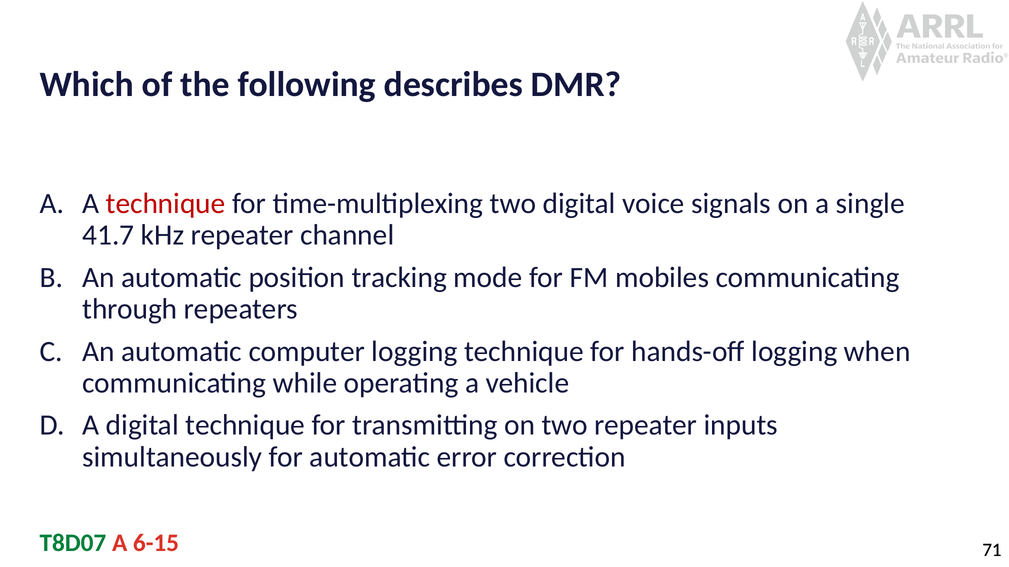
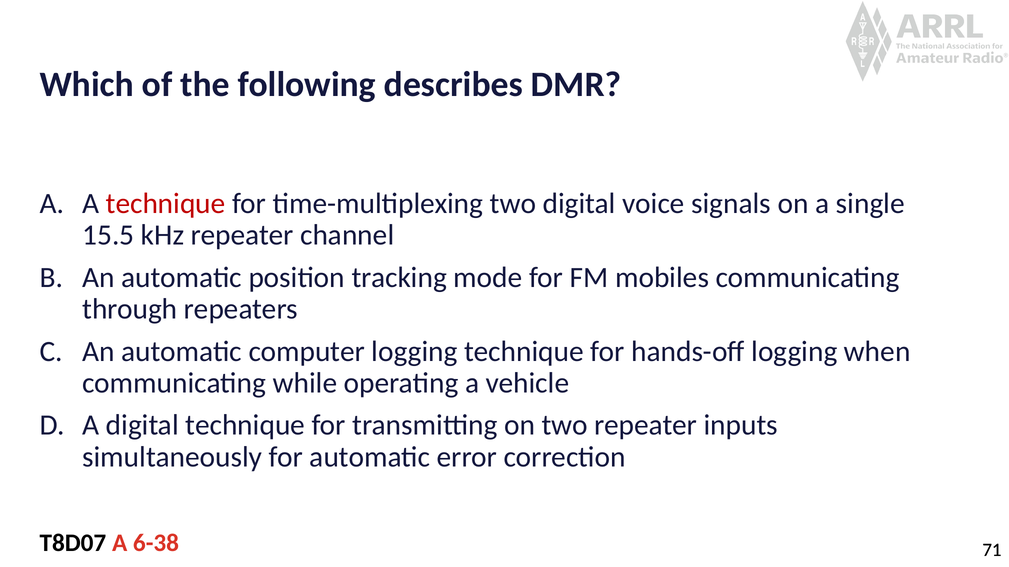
41.7: 41.7 -> 15.5 (108, 236)
T8D07 colour: green -> black (73, 543)
6-15: 6-15 -> 6-38 (156, 543)
